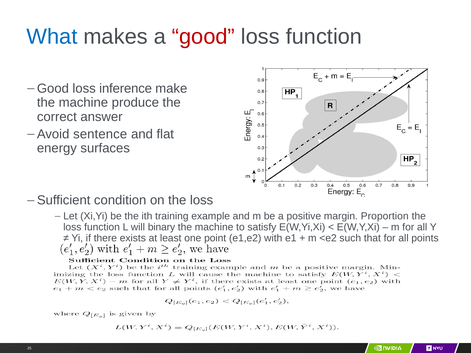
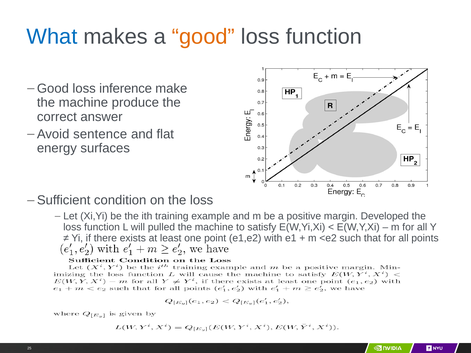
good colour: red -> orange (203, 37)
Proportion: Proportion -> Developed (385, 216)
binary: binary -> pulled (161, 227)
